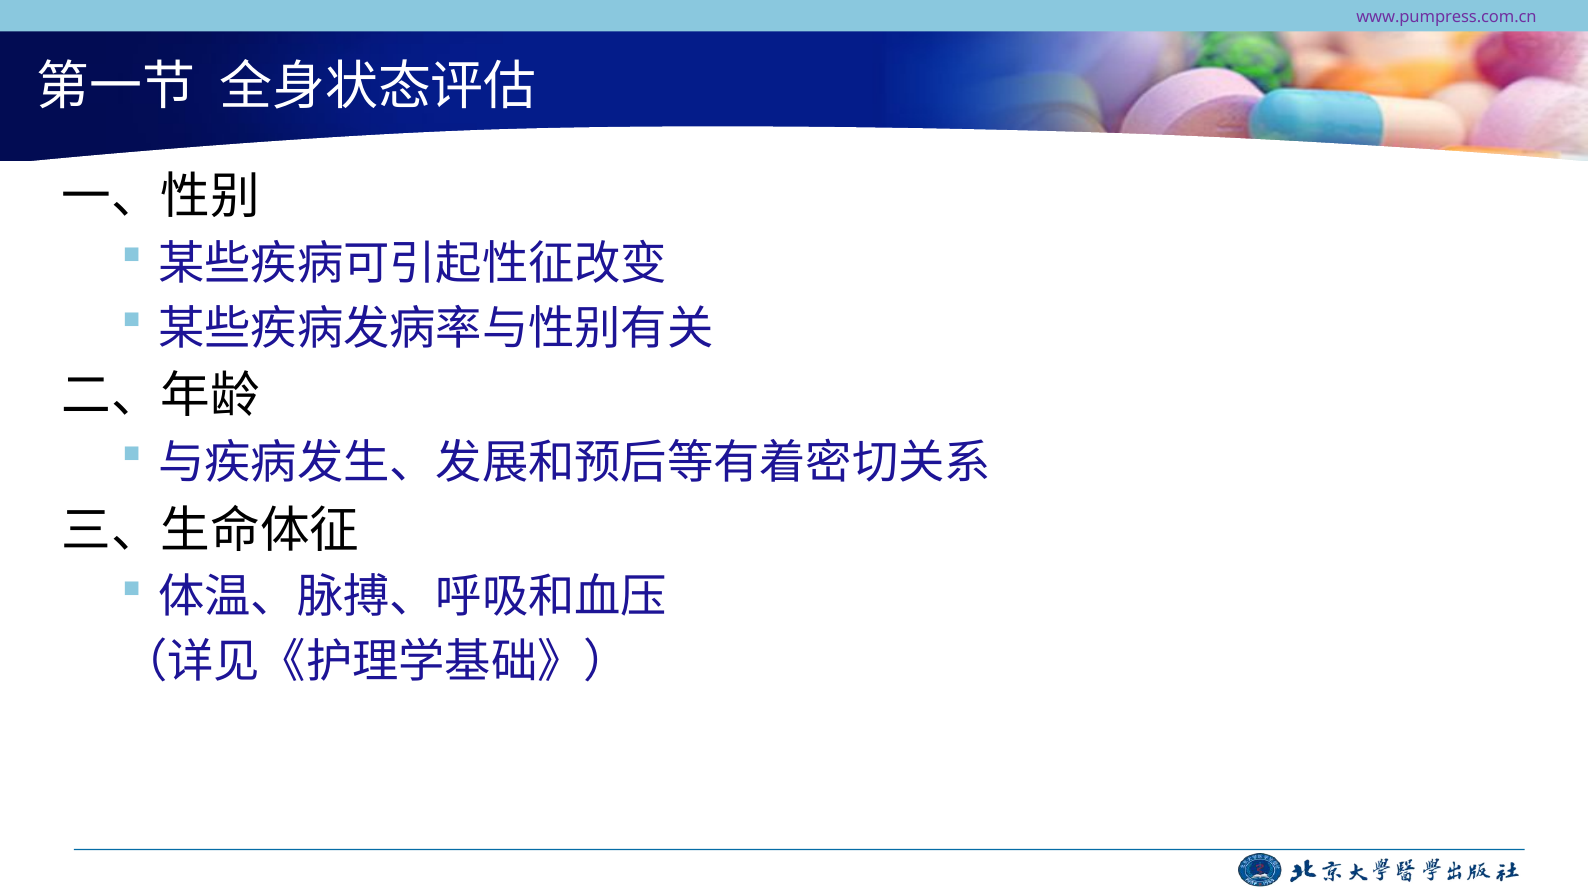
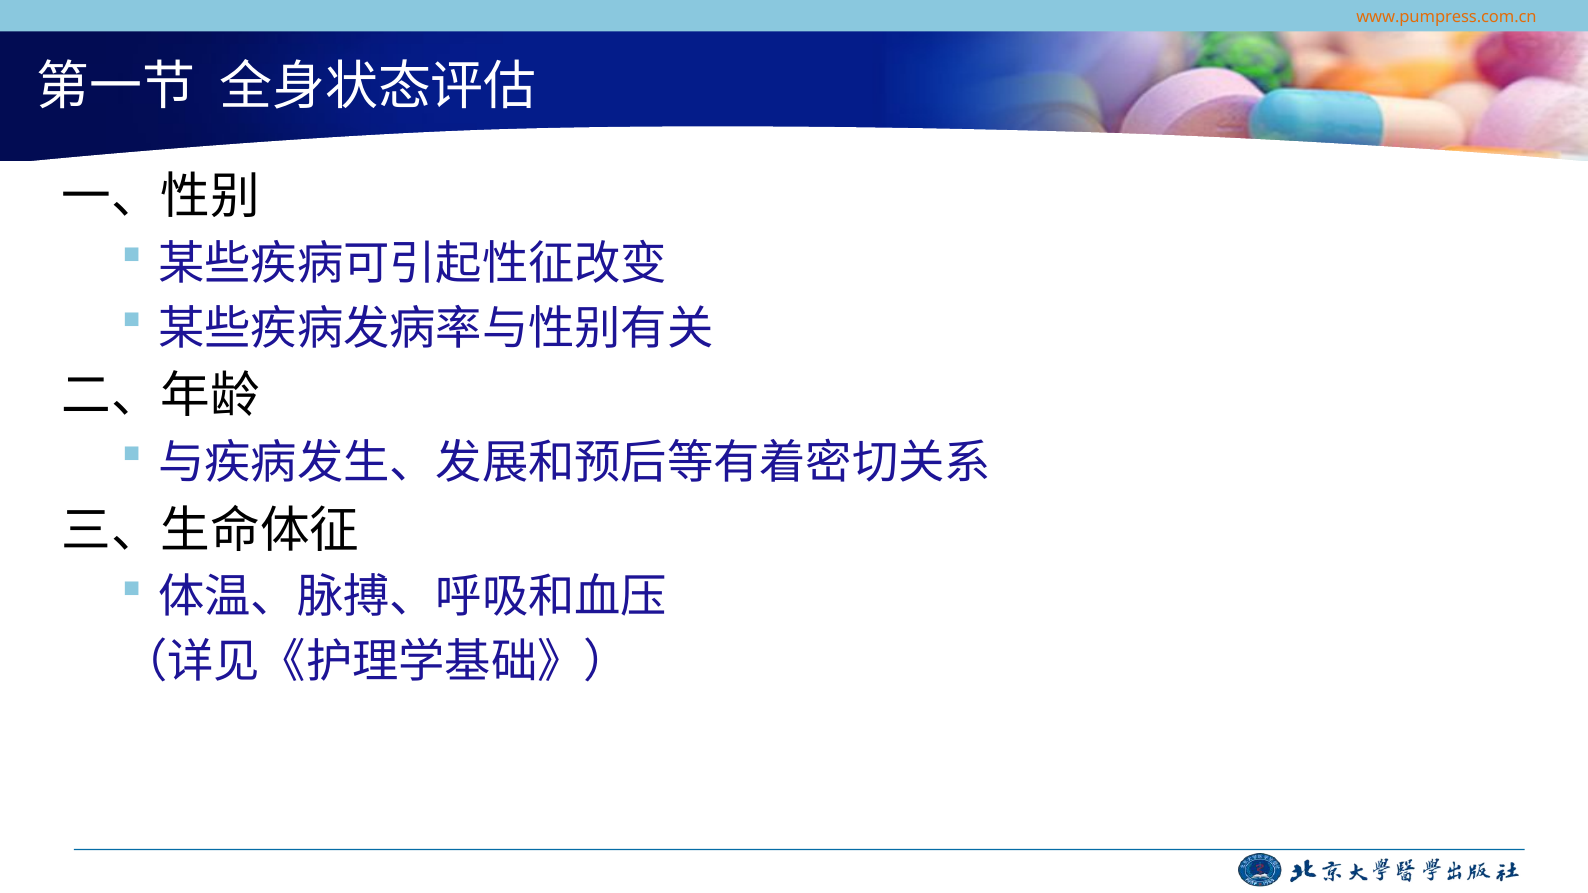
www.pumpress.com.cn colour: purple -> orange (1446, 17)
